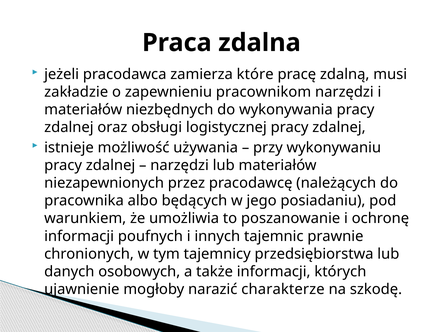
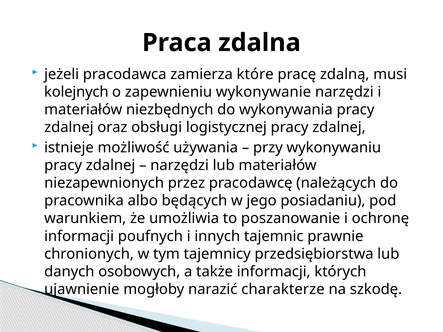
zakładzie: zakładzie -> kolejnych (76, 92)
pracownikom: pracownikom -> wykonywanie (263, 92)
